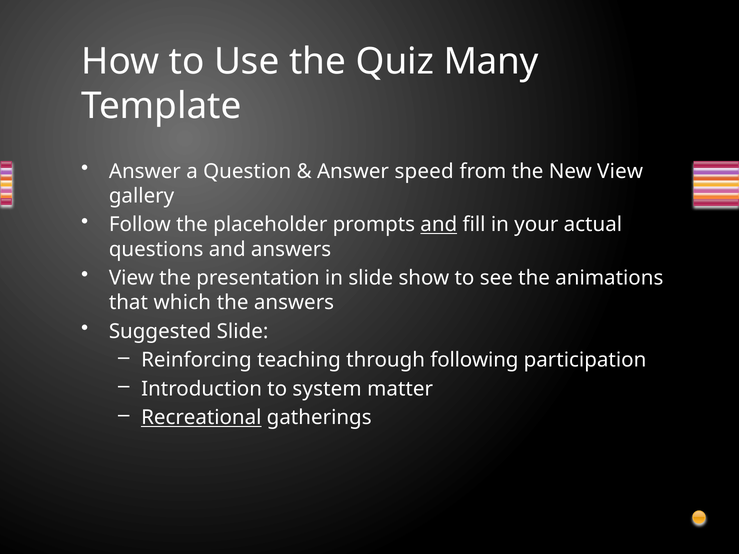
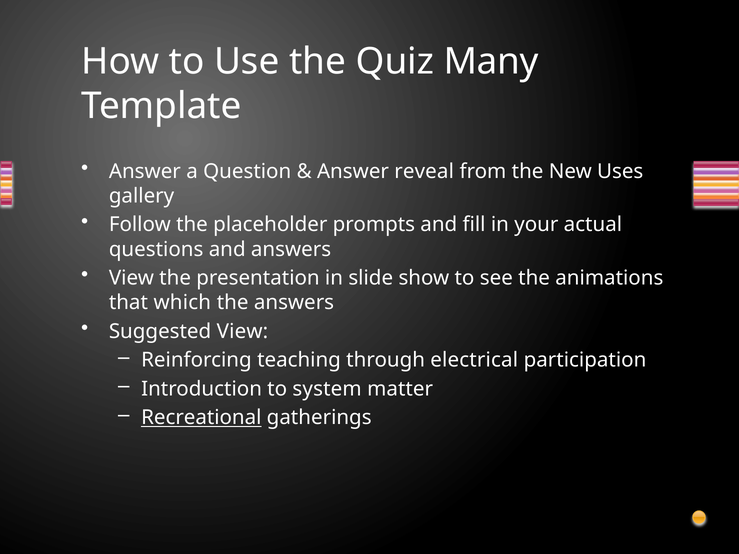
speed: speed -> reveal (424, 171)
New View: View -> Uses (620, 171)
and underline: present -> none (439, 225)
Suggested Slide: Slide -> View (242, 332)
following: following -> electrical (474, 360)
